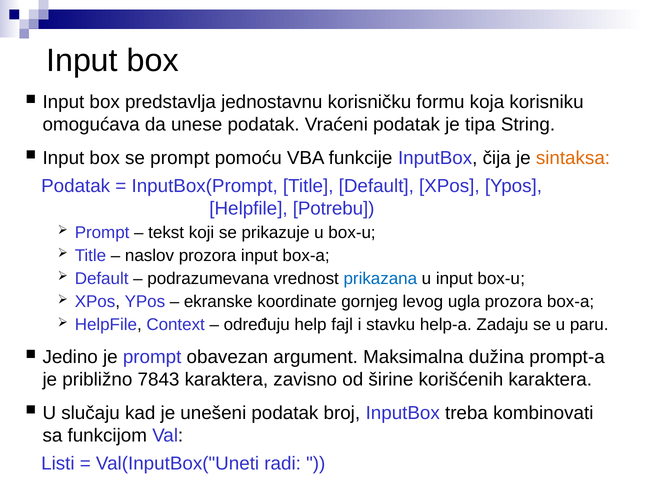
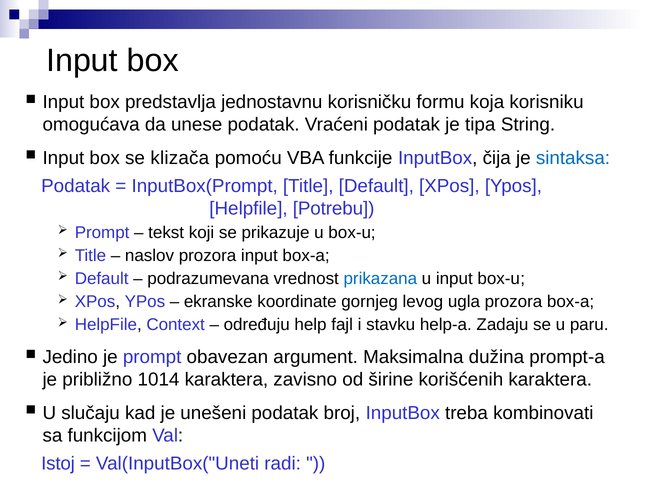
se prompt: prompt -> klizača (180, 158)
sintaksa colour: orange -> blue (573, 158)
7843: 7843 -> 1014 (159, 380)
Listi: Listi -> Istoj (58, 464)
